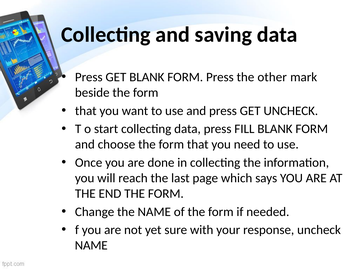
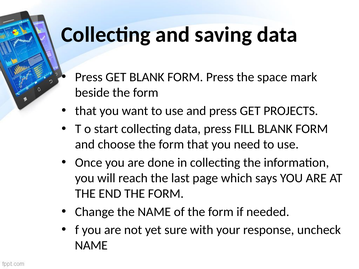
other: other -> space (272, 77)
GET UNCHECK: UNCHECK -> PROJECTS (291, 111)
